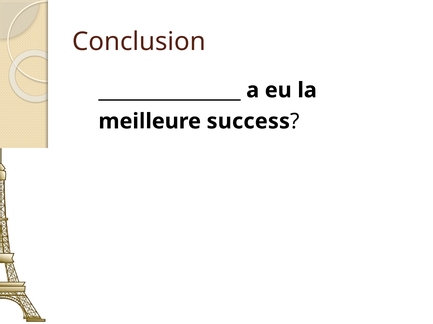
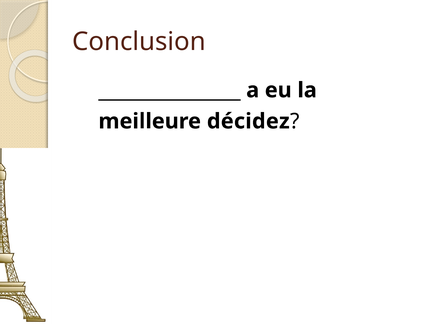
success: success -> décidez (248, 122)
